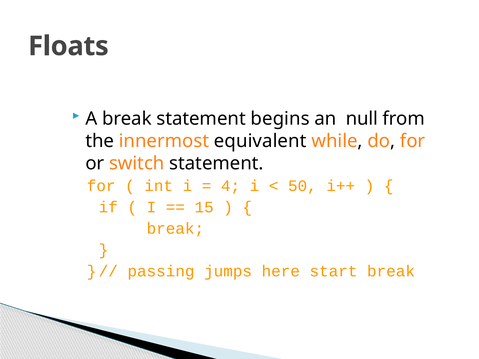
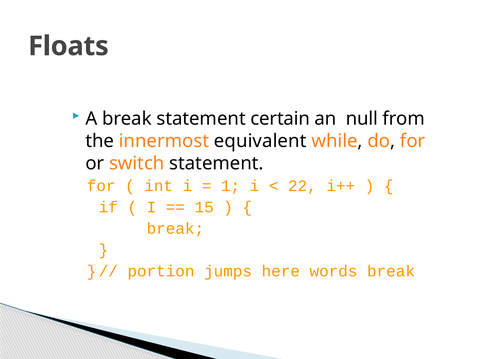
begins: begins -> certain (280, 119)
4: 4 -> 1 (231, 186)
50: 50 -> 22 (302, 186)
passing: passing -> portion (161, 271)
start: start -> words (334, 271)
